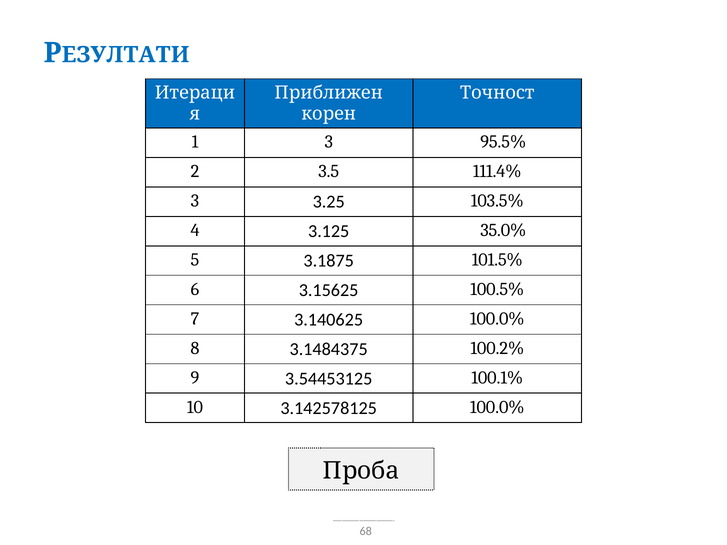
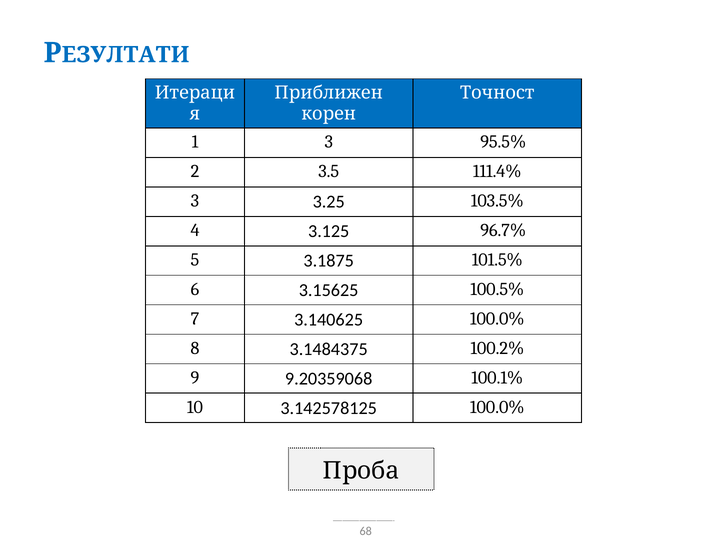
35.0%: 35.0% -> 96.7% (503, 230)
3.54453125: 3.54453125 -> 9.20359068 (329, 379)
